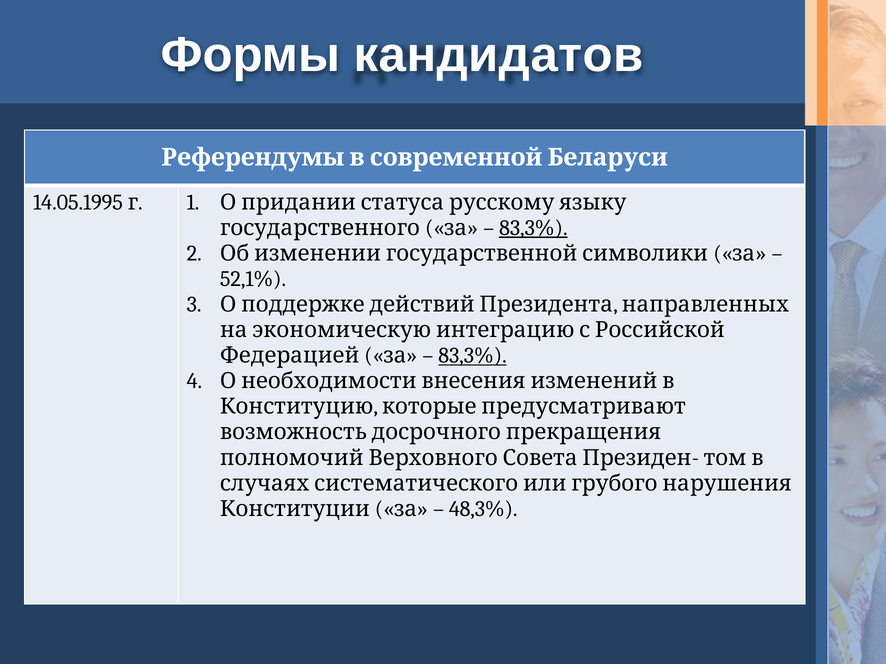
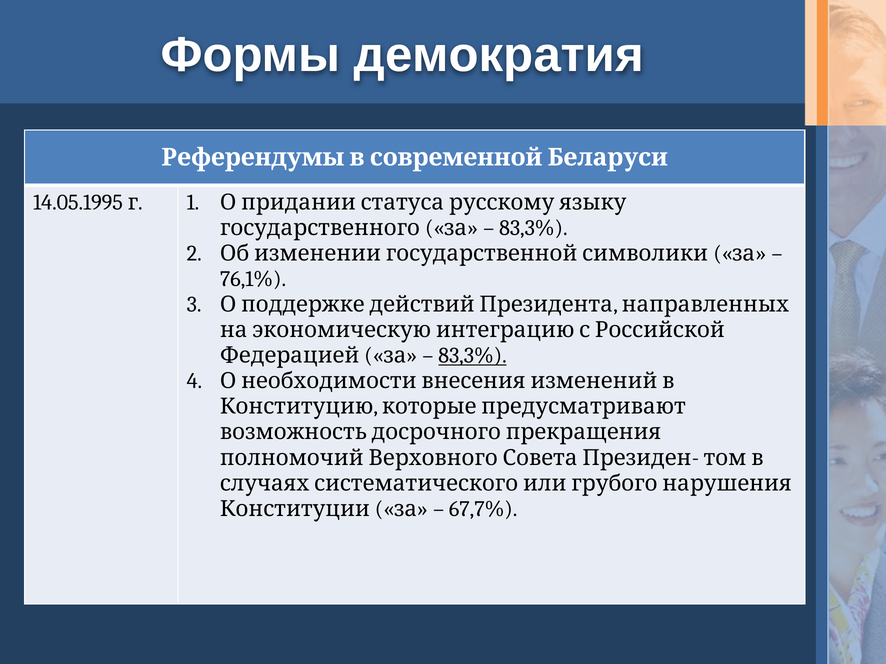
кандидатов: кандидатов -> демократия (499, 55)
83,3% underline: present -> none (533, 228)
52,1%: 52,1% -> 76,1% (253, 279)
48,3%: 48,3% -> 67,7% (483, 509)
